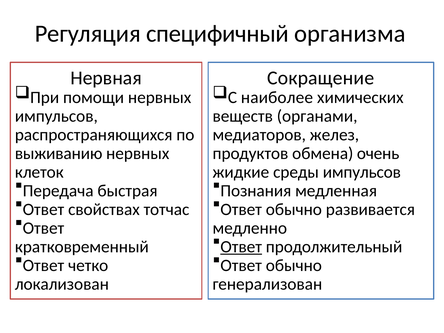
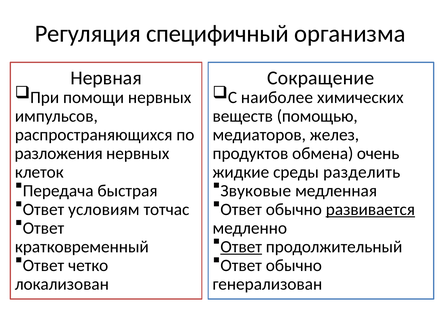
органами: органами -> помощью (317, 116)
выживанию: выживанию -> разложения (59, 154)
среды импульсов: импульсов -> разделить (362, 172)
Познания: Познания -> Звуковые (256, 191)
свойствах: свойствах -> условиям (104, 209)
развивается underline: none -> present (370, 209)
